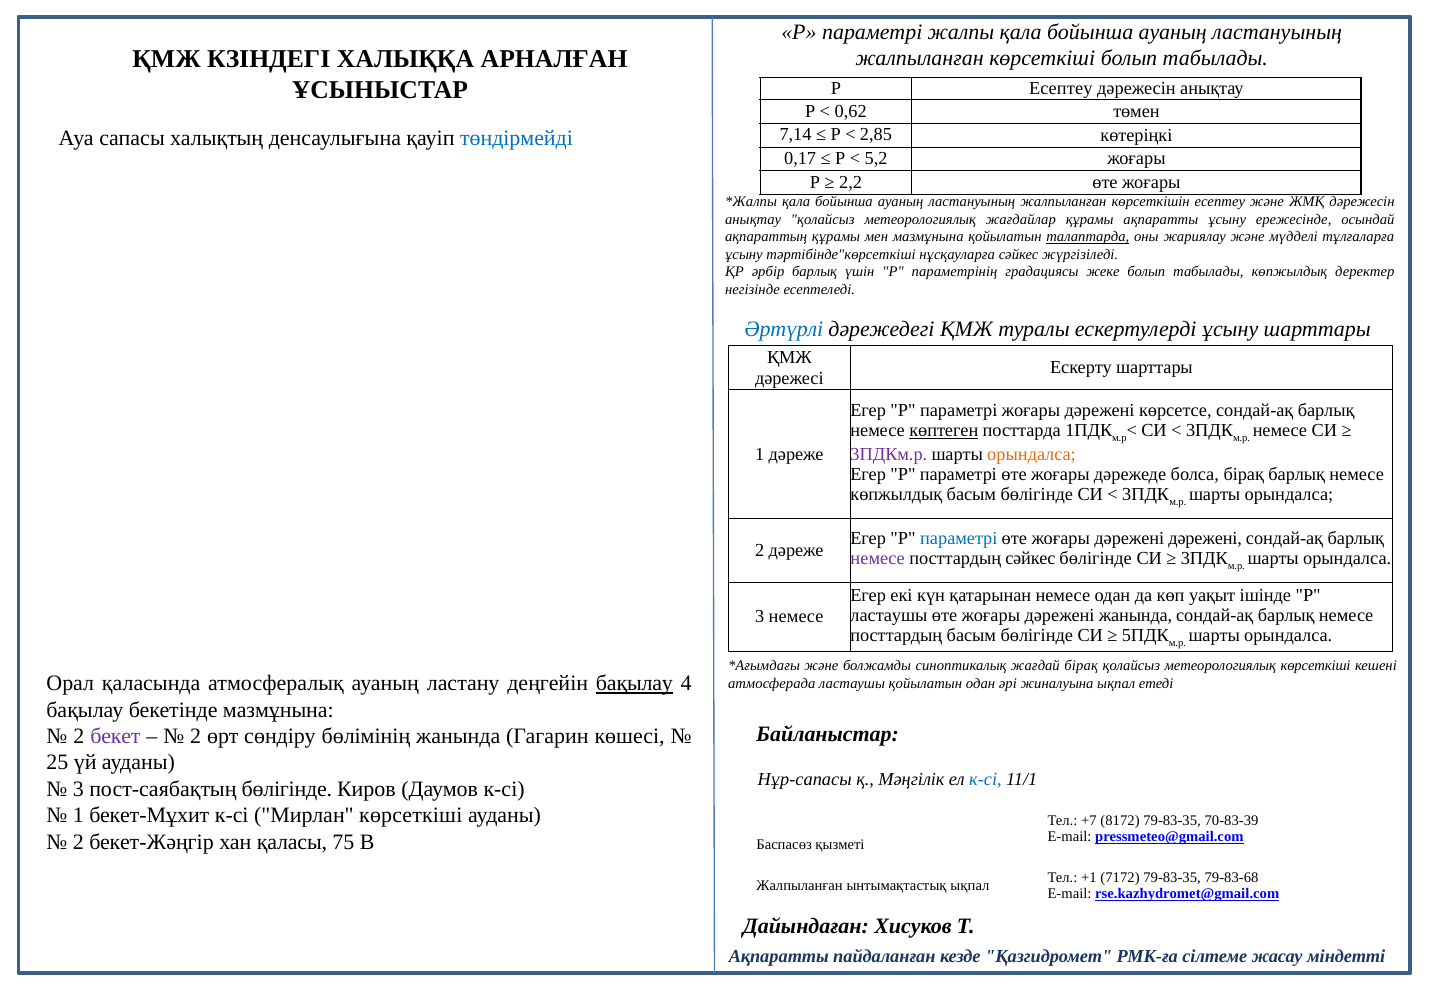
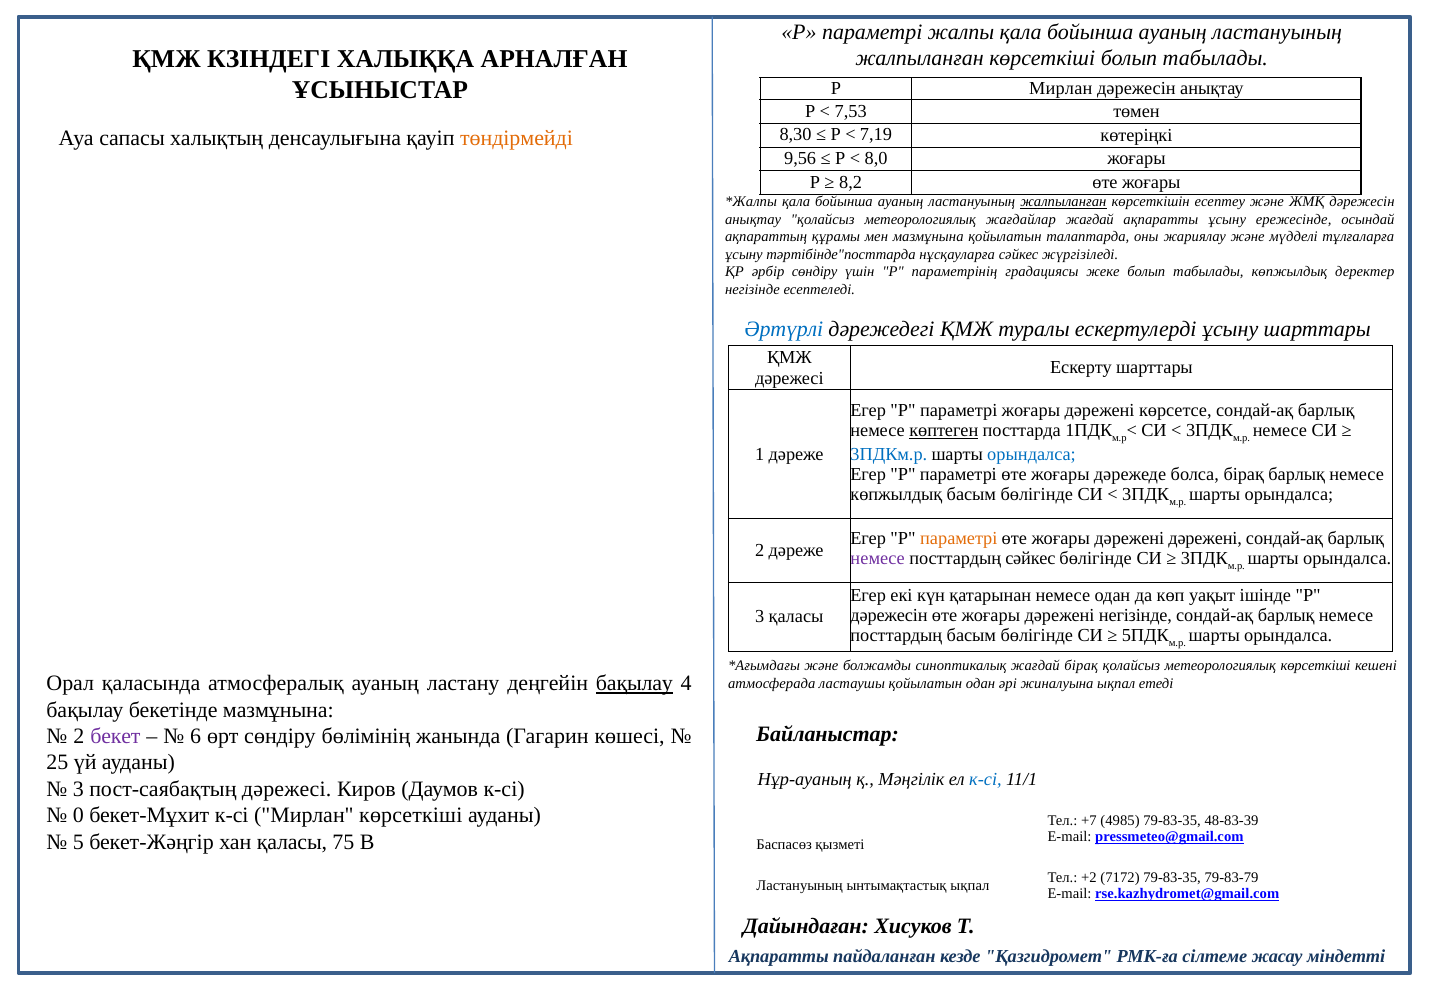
Р Есептеу: Есептеу -> Мирлан (1061, 89)
0,62: 0,62 -> 7,53 (851, 111)
7,14: 7,14 -> 8,30 (796, 135)
2,85: 2,85 -> 7,19 (876, 135)
төндірмейді colour: blue -> orange (516, 139)
0,17: 0,17 -> 9,56 (800, 158)
5,2: 5,2 -> 8,0 (876, 158)
2,2: 2,2 -> 8,2 (851, 182)
жалпыланған underline: none -> present (1063, 202)
жағдайлар құрамы: құрамы -> жағдай (1090, 219)
талаптарда underline: present -> none (1088, 237)
тәртібінде"көрсеткіші: тәртібінде"көрсеткіші -> тәртібінде"посттарда (841, 254)
әрбір барлық: барлық -> сөндіру (815, 272)
3ПДКм.р colour: purple -> blue (889, 454)
орындалса colour: orange -> blue (1032, 454)
параметрі colour: blue -> orange (959, 538)
ластаушы: ластаушы -> дәрежесін (889, 615)
дәрежені жанында: жанында -> негізінде (1135, 615)
3 немесе: немесе -> қаласы (796, 616)
2: 2 -> 6 (196, 736)
Нұр-сапасы: Нұр-сапасы -> Нұр-ауаның (805, 779)
пост-саябақтың бөлігінде: бөлігінде -> дәрежесі (287, 788)
1: 1 -> 0 (78, 815)
8172: 8172 -> 4985 (1120, 820)
70-83-39: 70-83-39 -> 48-83-39 (1232, 820)
2: 2 -> 5 (78, 841)
+1: +1 -> +2 (1089, 877)
79-83-68: 79-83-68 -> 79-83-79 (1232, 877)
Жалпыланған: Жалпыланған -> Ластануының (800, 885)
